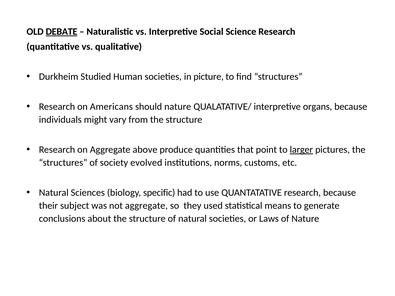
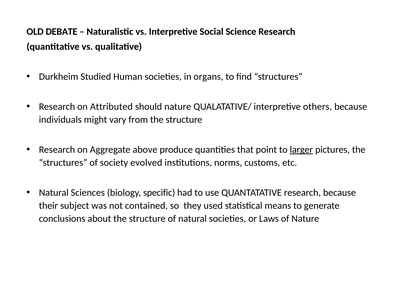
DEBATE underline: present -> none (62, 32)
picture: picture -> organs (208, 77)
Americans: Americans -> Attributed (111, 107)
organs: organs -> others (317, 107)
not aggregate: aggregate -> contained (146, 206)
